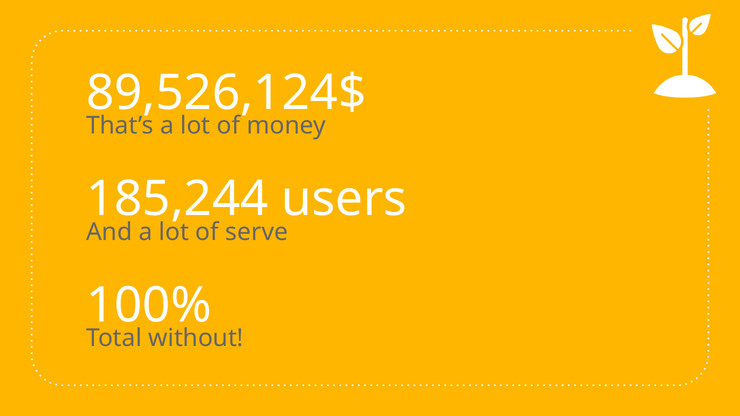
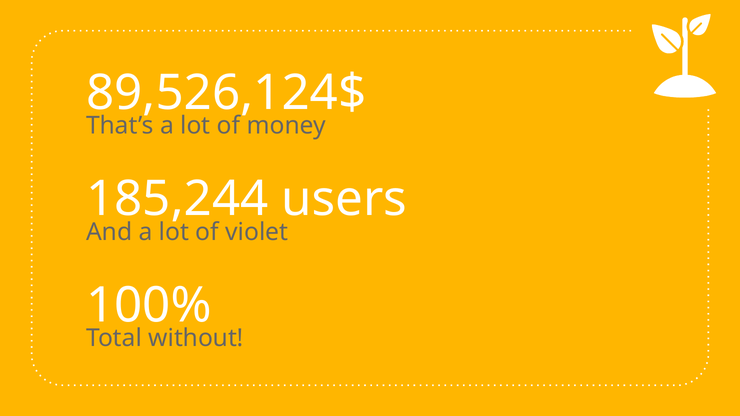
serve: serve -> violet (257, 232)
